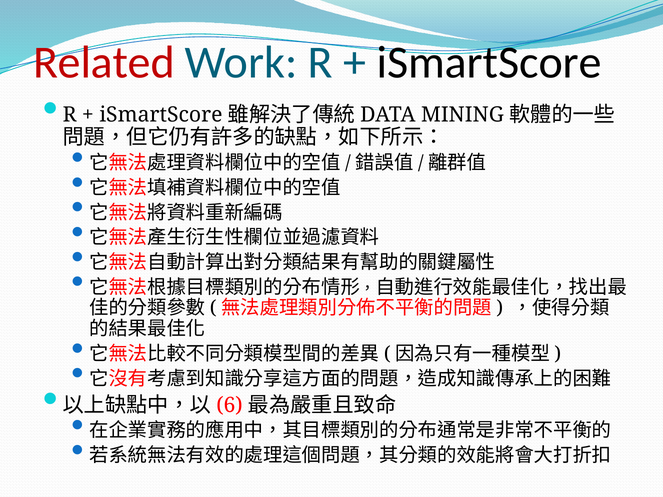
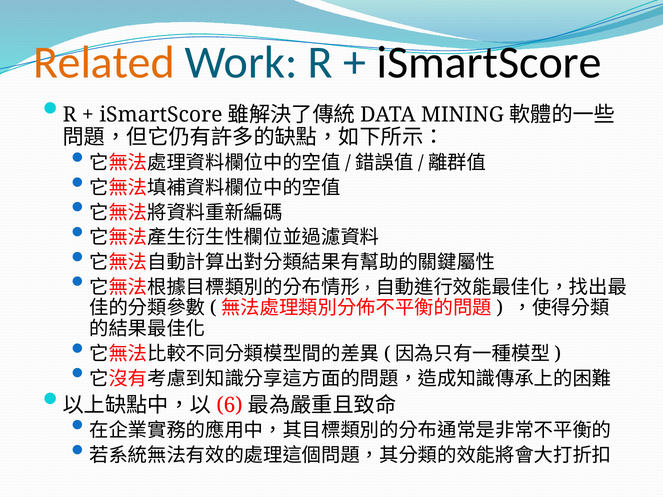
Related colour: red -> orange (104, 62)
